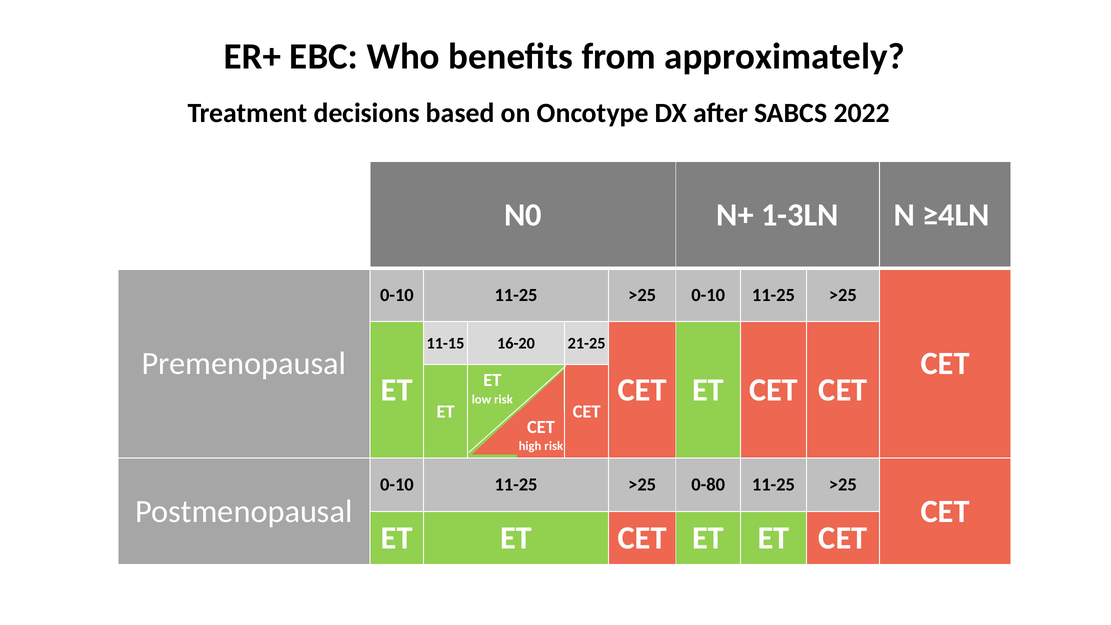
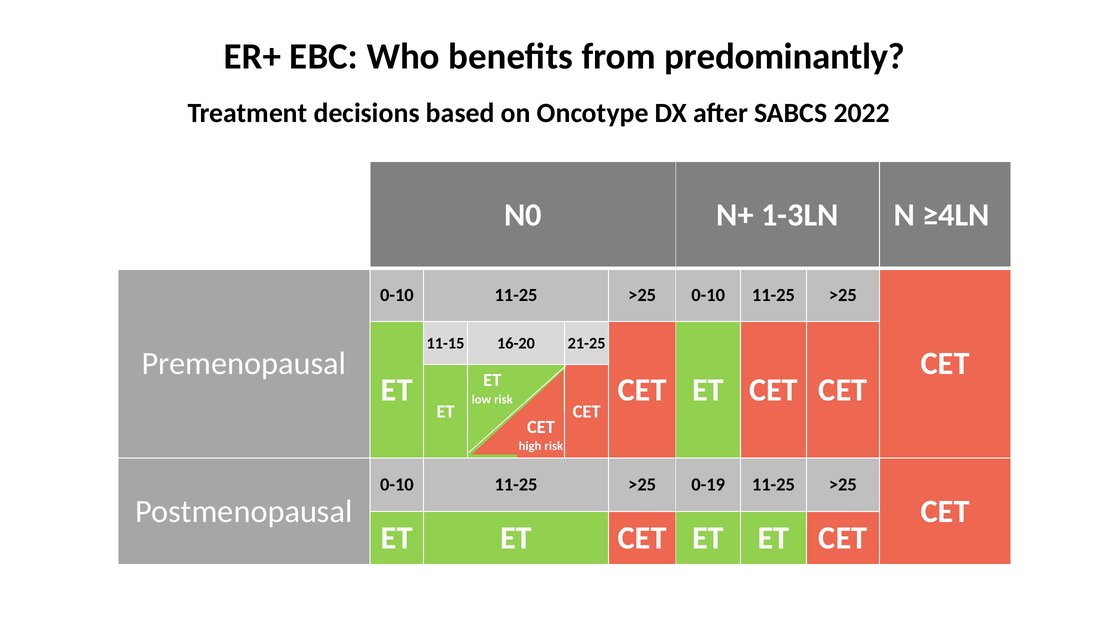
approximately: approximately -> predominantly (785, 56)
0-80: 0-80 -> 0-19 (708, 485)
